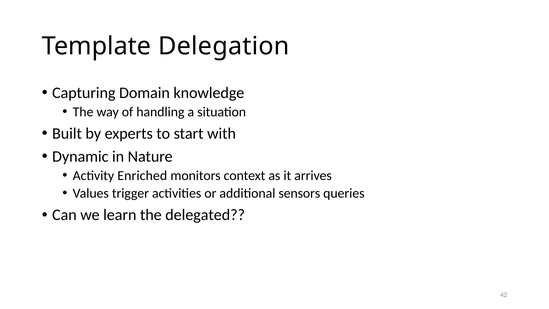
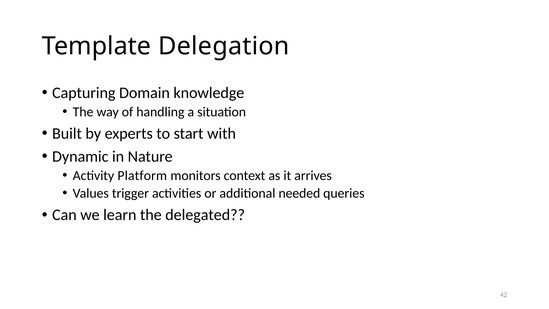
Enriched: Enriched -> Platform (142, 175)
sensors: sensors -> needed (299, 193)
